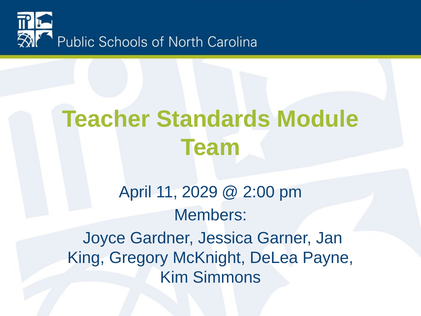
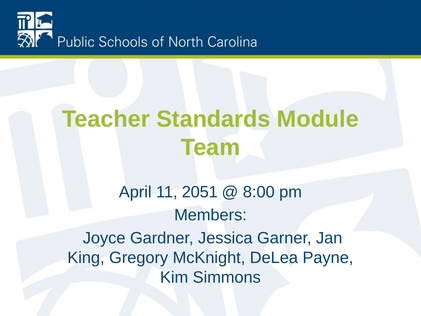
2029: 2029 -> 2051 (200, 192)
2:00: 2:00 -> 8:00 (259, 192)
